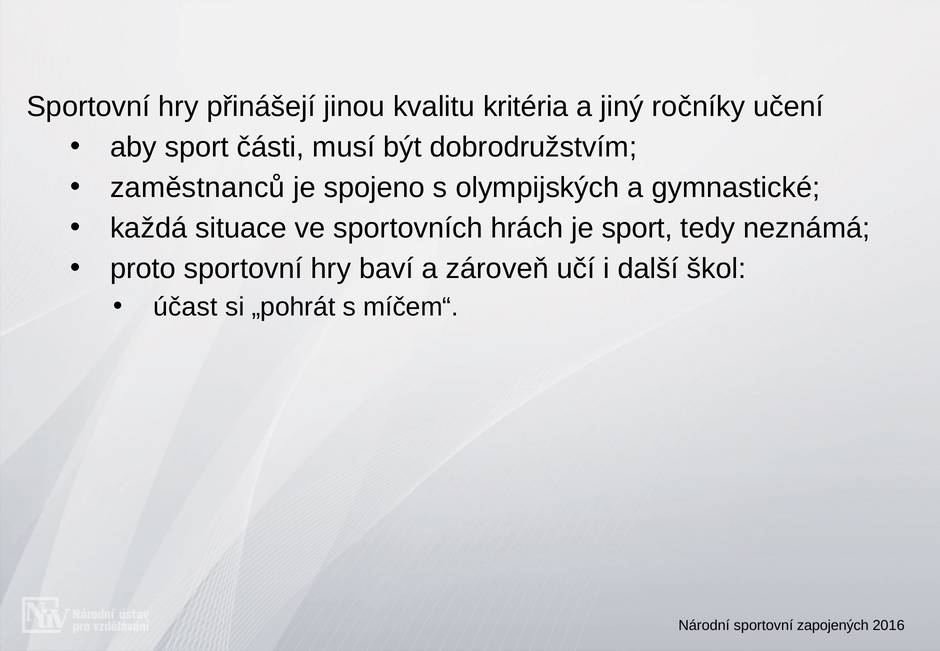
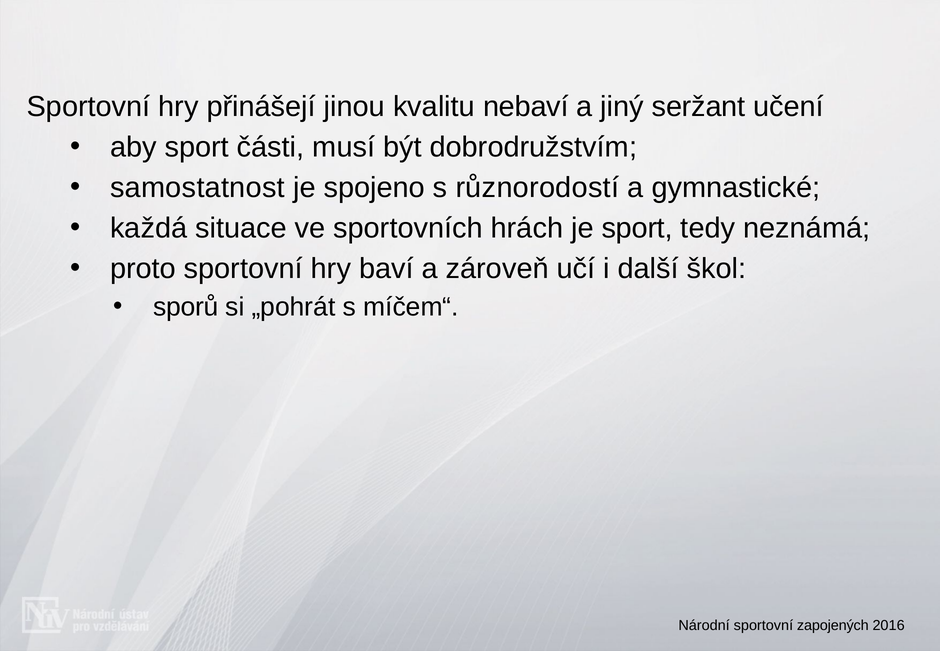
kritéria: kritéria -> nebaví (526, 107)
ročníky: ročníky -> seržant (699, 107)
zaměstnanců: zaměstnanců -> samostatnost (197, 188)
olympijských: olympijských -> různorodostí (537, 188)
účast: účast -> sporů (186, 307)
